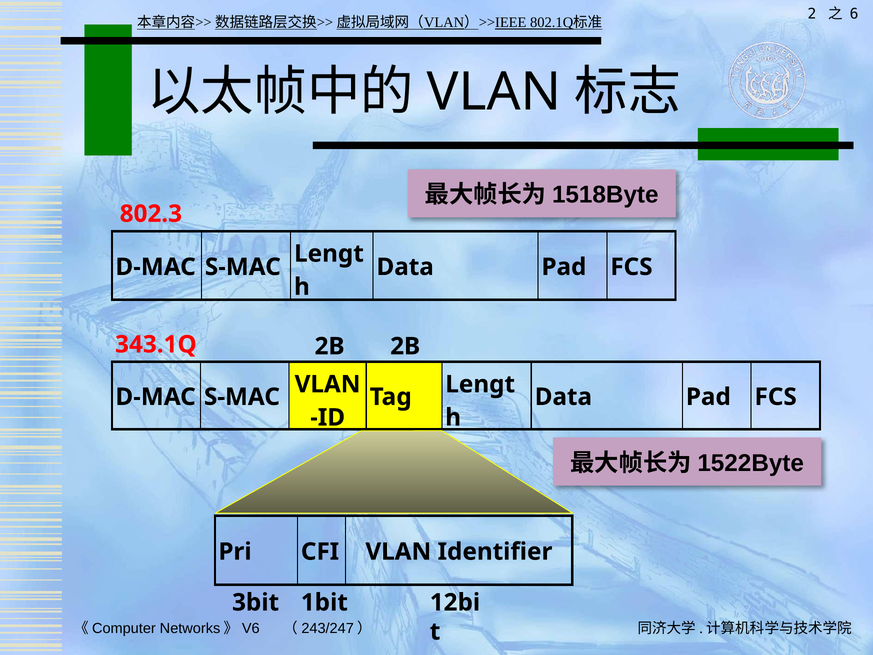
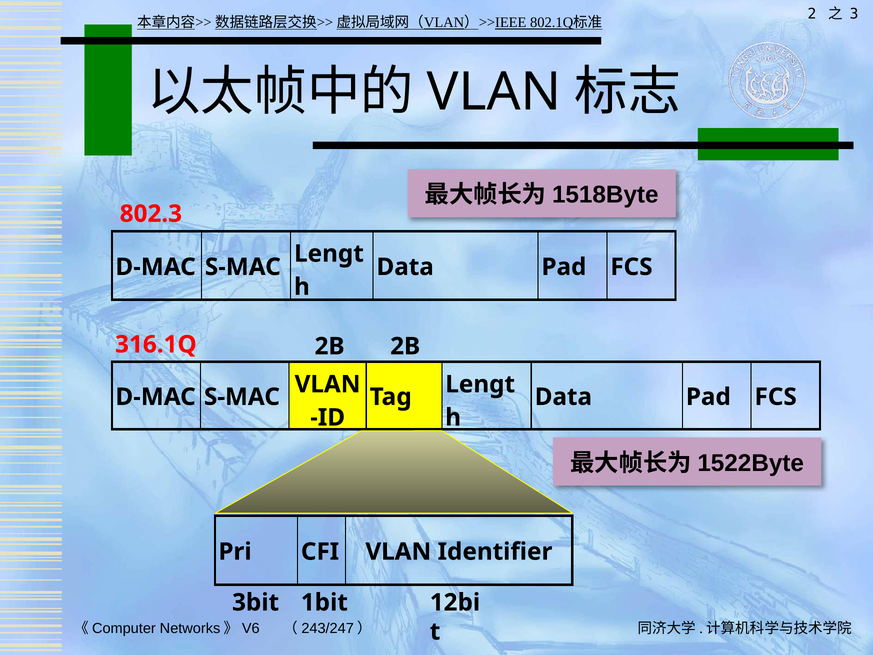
6: 6 -> 3 (854, 14)
343.1Q: 343.1Q -> 316.1Q (156, 344)
